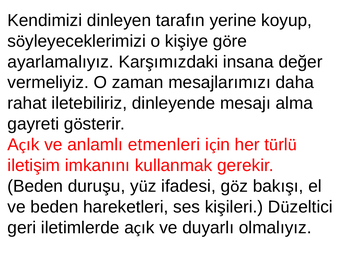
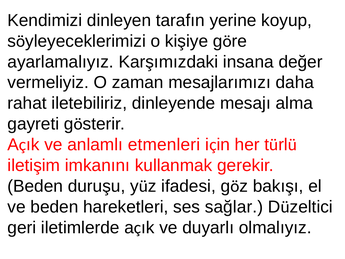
kişileri: kişileri -> sağlar (234, 207)
